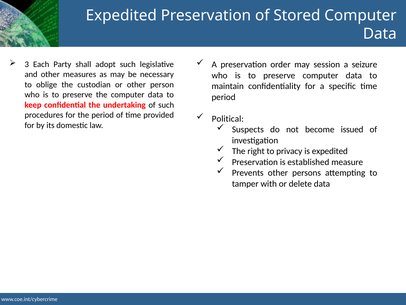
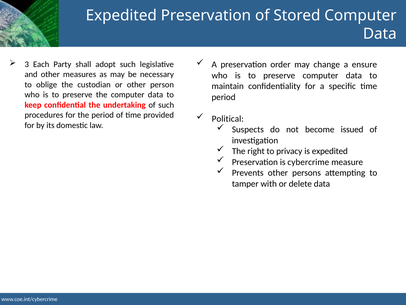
session: session -> change (327, 64)
seizure: seizure -> ensure (364, 64)
established: established -> cybercrime (308, 162)
